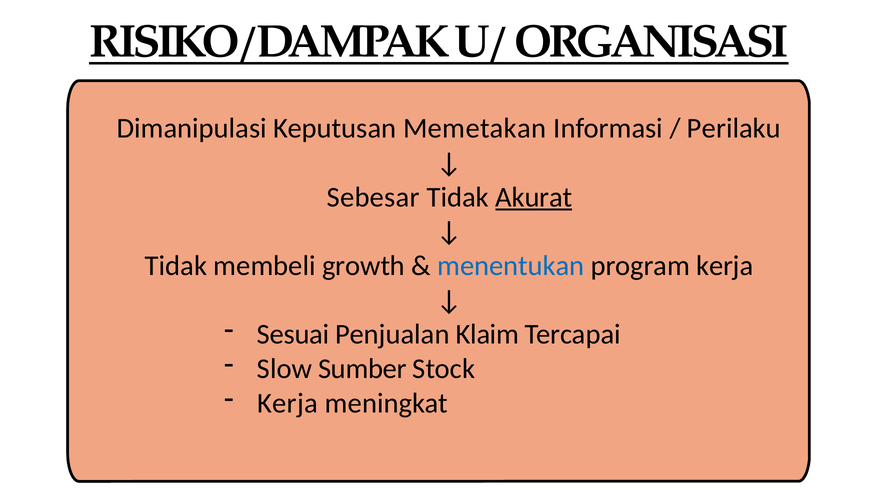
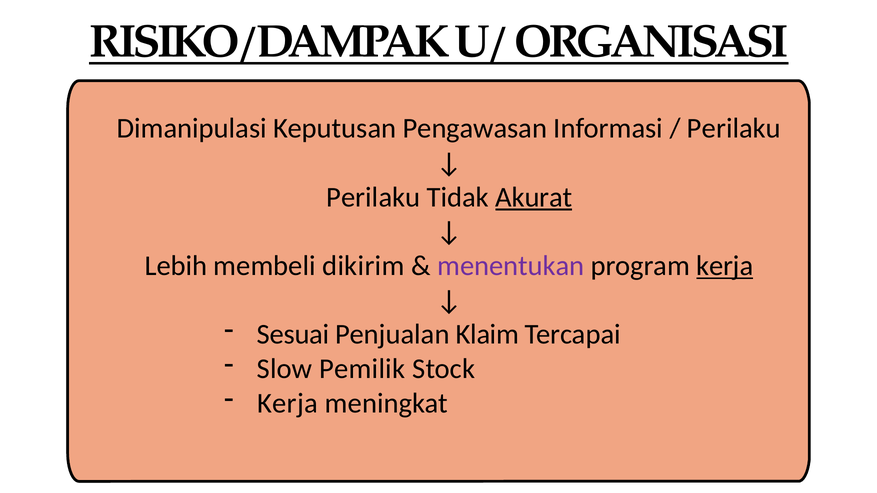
Memetakan: Memetakan -> Pengawasan (475, 129)
Sebesar: Sebesar -> Perilaku (373, 197)
Tidak: Tidak -> Lebih (176, 266)
growth: growth -> dikirim (363, 266)
menentukan colour: blue -> purple (511, 266)
kerja underline: none -> present (725, 266)
Sumber: Sumber -> Pemilik (362, 369)
